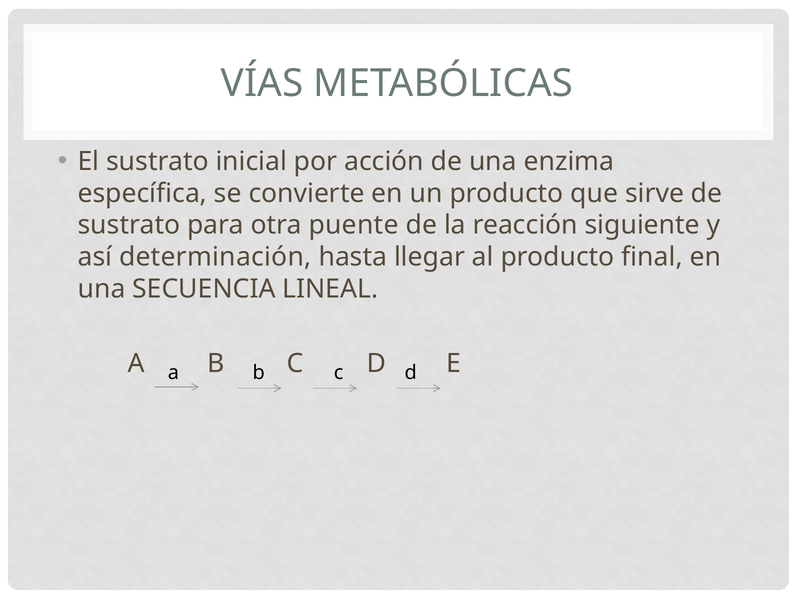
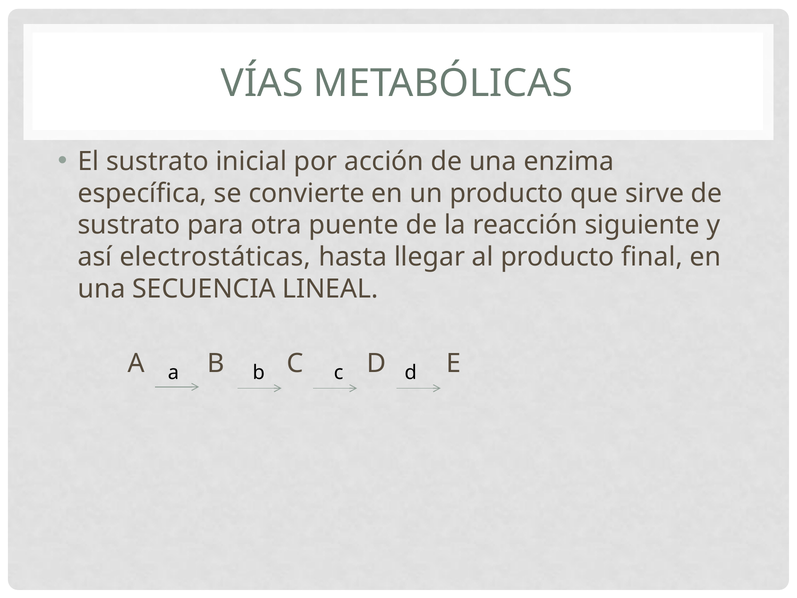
determinación: determinación -> electrostáticas (215, 257)
